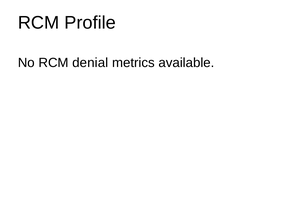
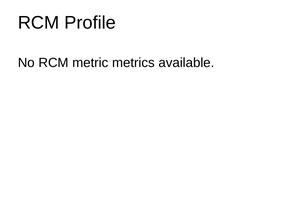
denial: denial -> metric (90, 62)
